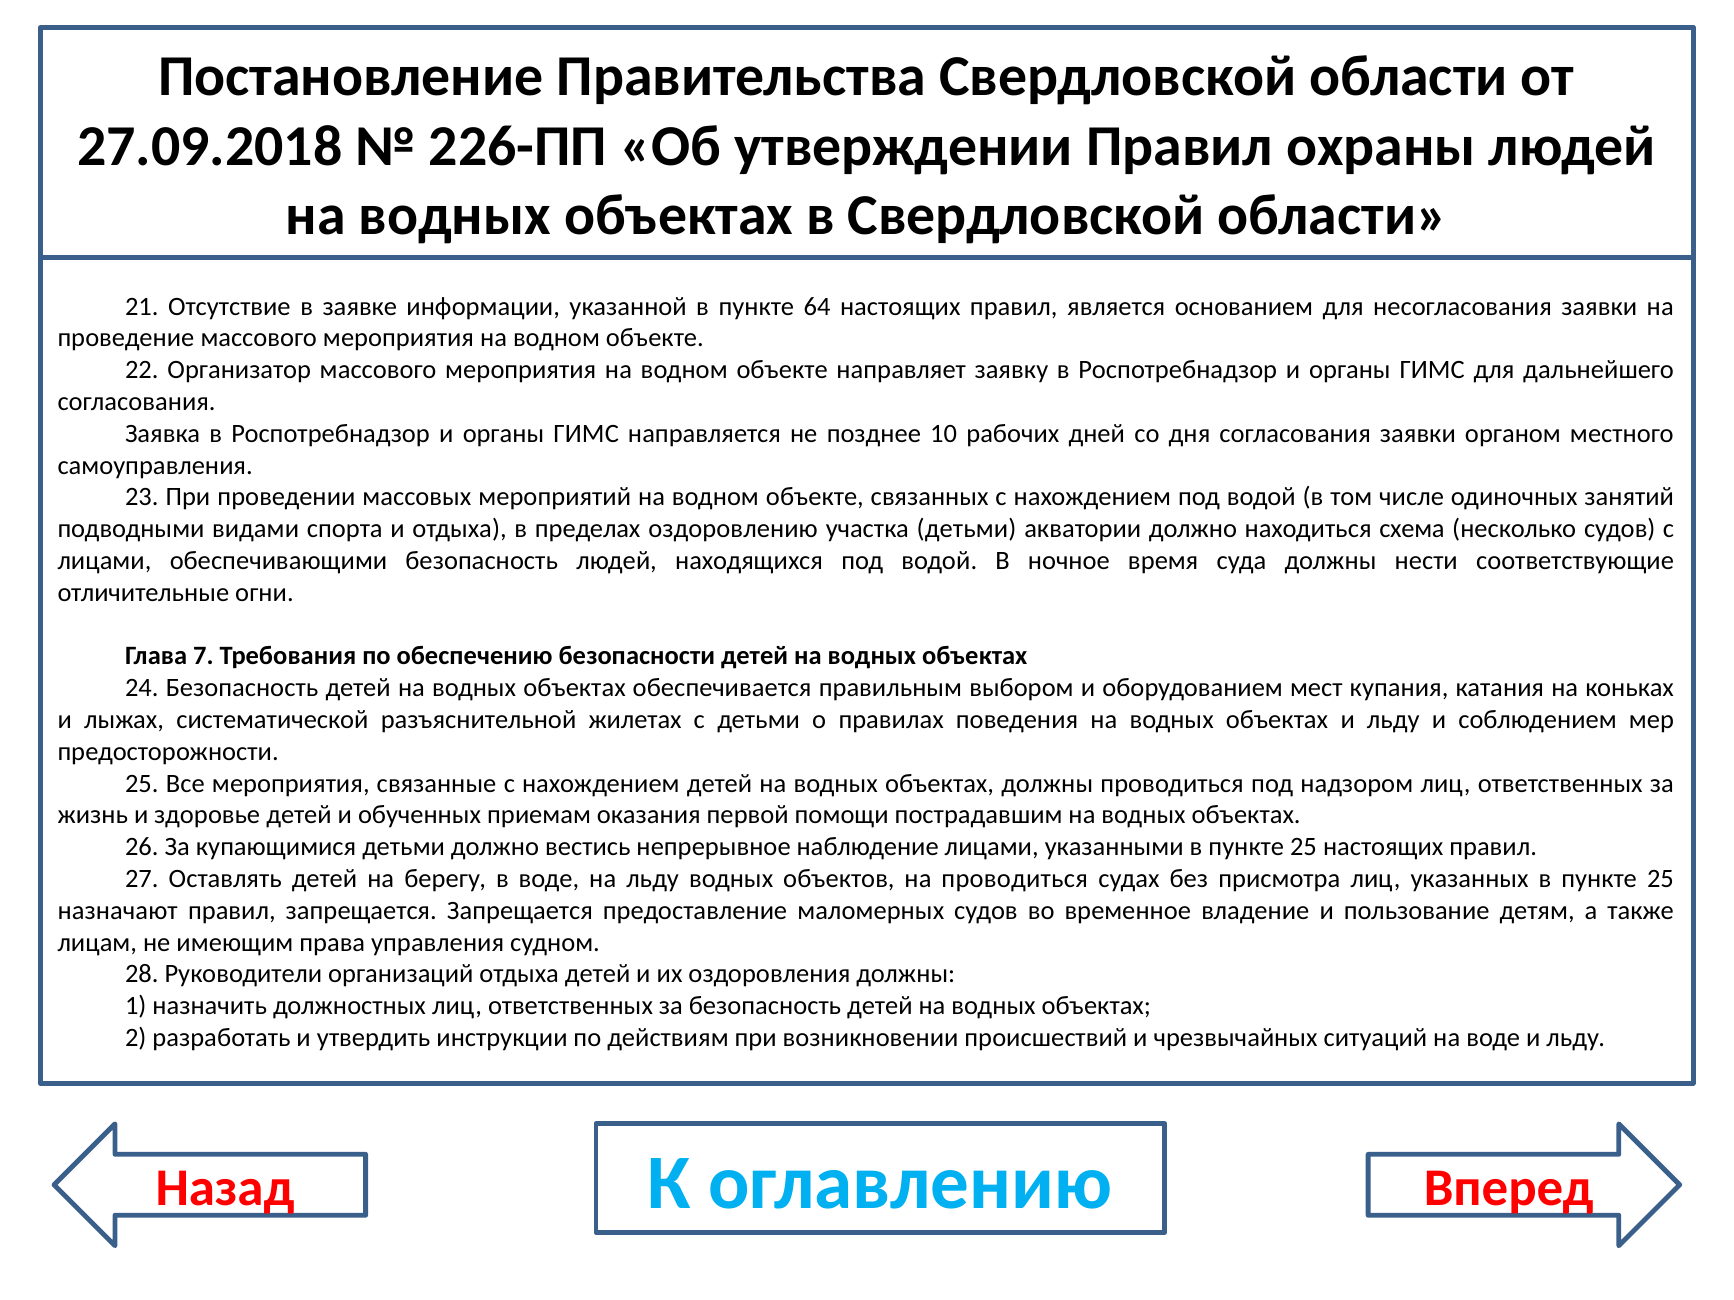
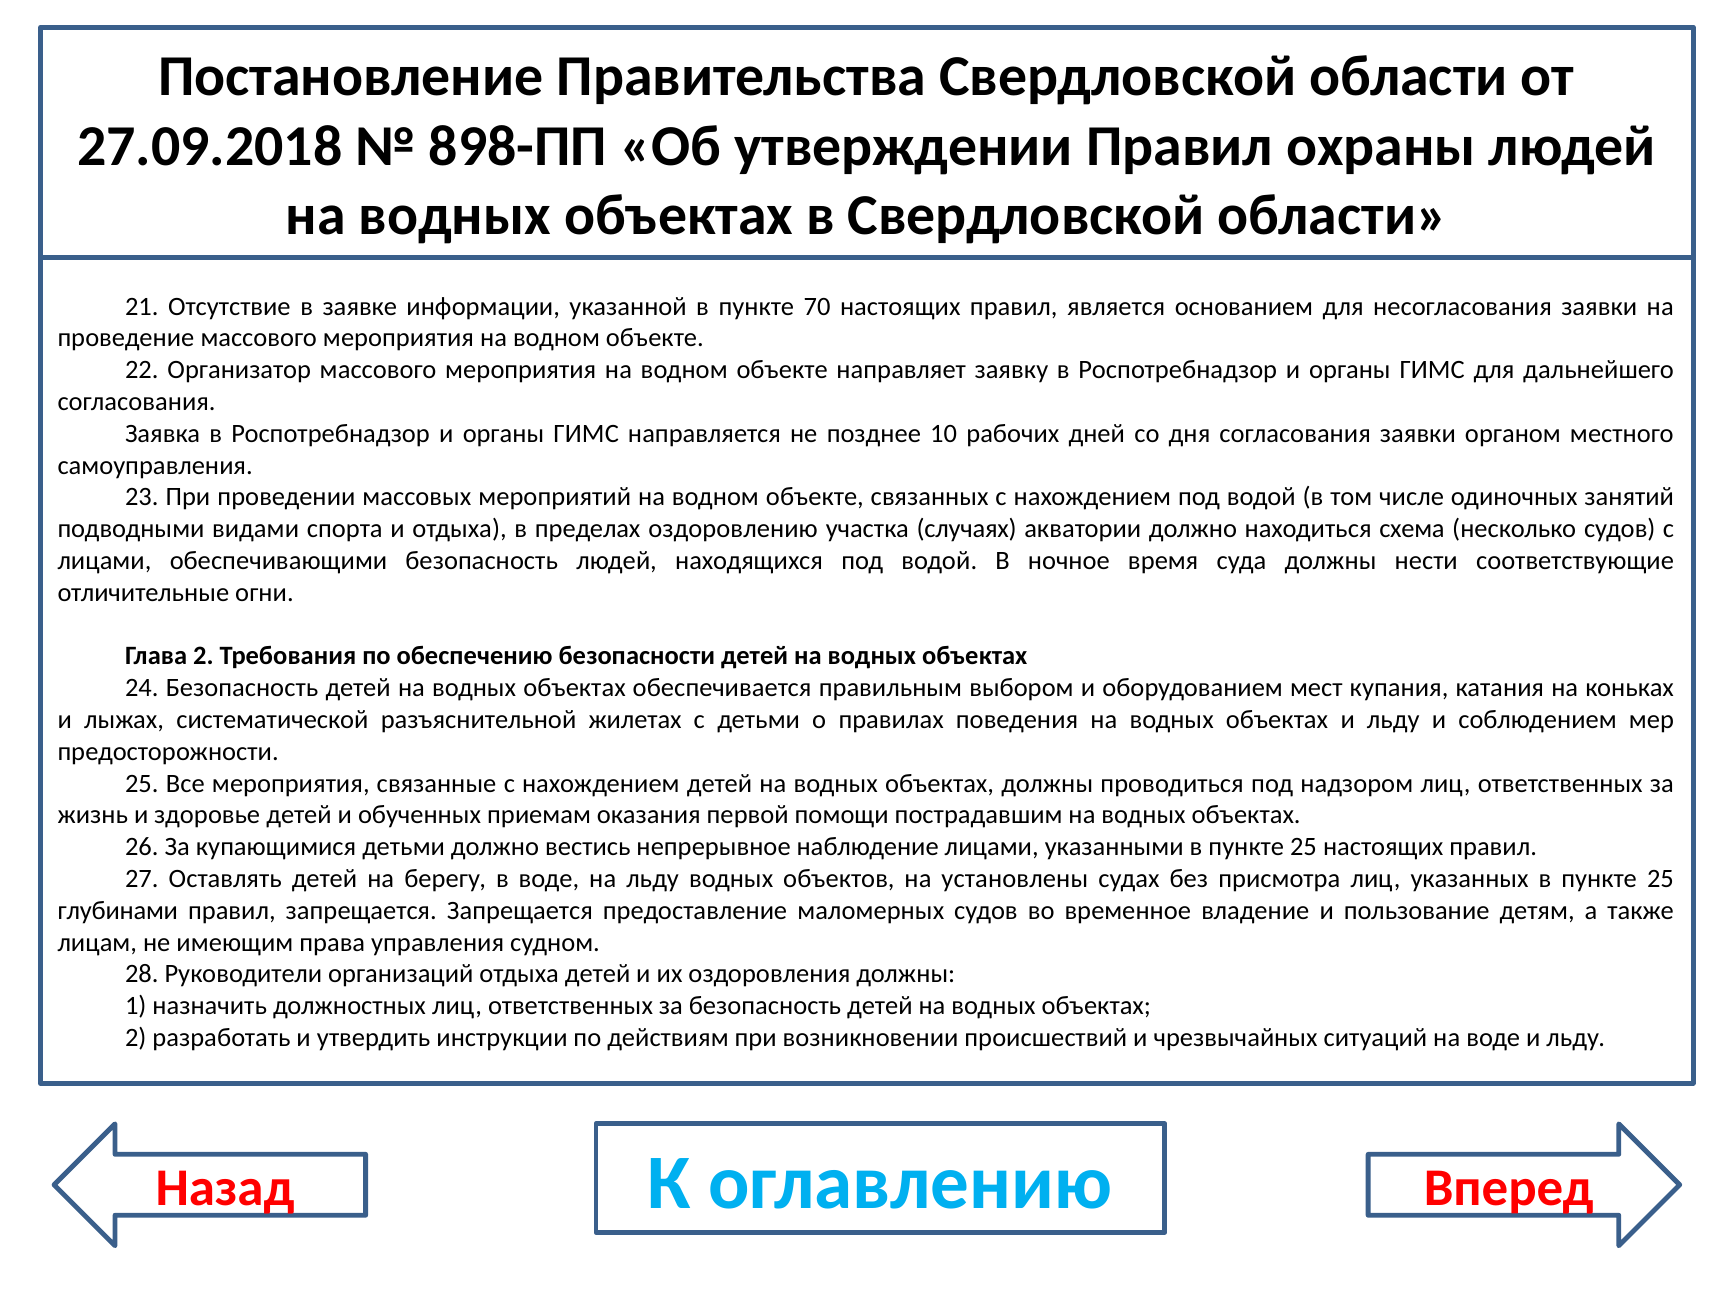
226-ПП: 226-ПП -> 898-ПП (518, 146)
64: 64 -> 70 (817, 307)
участка детьми: детьми -> случаях (967, 529)
Глава 7: 7 -> 2 (203, 656)
на проводиться: проводиться -> установлены (1015, 879)
назначают: назначают -> глубинами (118, 911)
